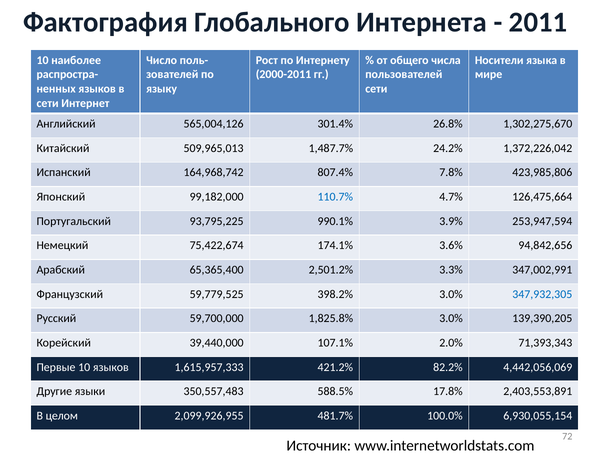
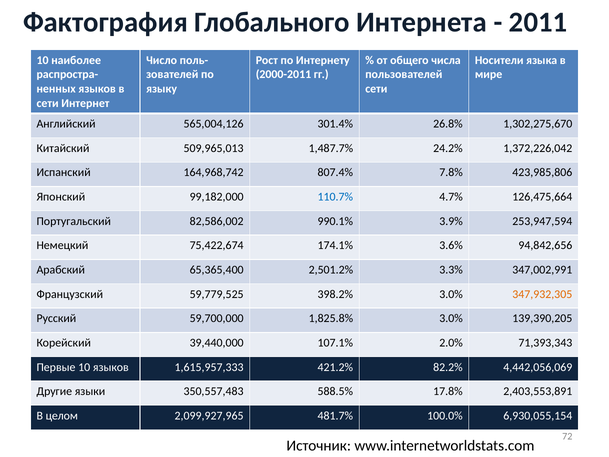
93,795,225: 93,795,225 -> 82,586,002 (217, 221)
347,932,305 colour: blue -> orange (542, 294)
2,099,926,955: 2,099,926,955 -> 2,099,927,965 (209, 416)
